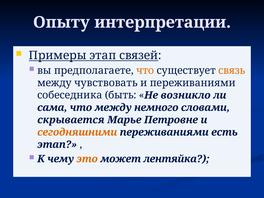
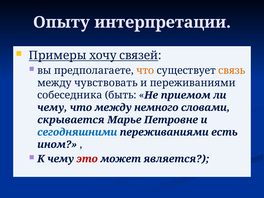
Примеры этап: этап -> хочу (103, 55)
возникло: возникло -> приемом (186, 95)
сама: сама -> чему (52, 108)
сегодняшними colour: orange -> blue (77, 132)
этап: этап -> ином (57, 145)
это colour: orange -> red (87, 159)
лентяйка: лентяйка -> является (177, 159)
